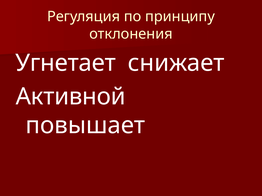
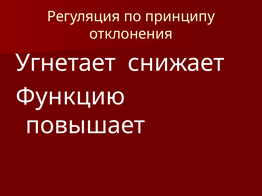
Активной: Активной -> Функцию (70, 97)
